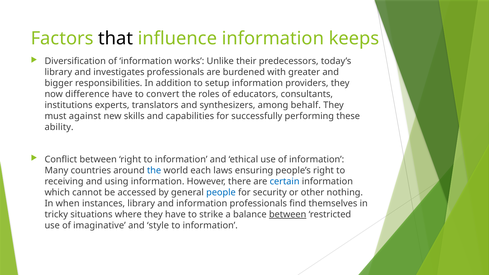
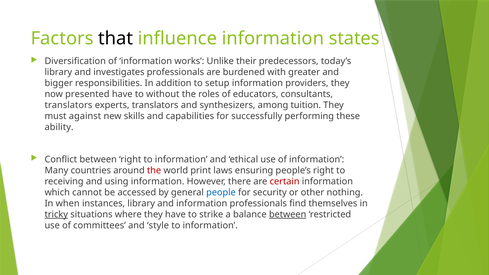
keeps: keeps -> states (354, 39)
difference: difference -> presented (87, 94)
convert: convert -> without (163, 94)
institutions: institutions -> translators (68, 105)
behalf: behalf -> tuition (306, 105)
the colour: blue -> red (154, 170)
each: each -> print (201, 170)
certain colour: blue -> red (285, 181)
tricky underline: none -> present (56, 214)
imaginative: imaginative -> committees (100, 225)
